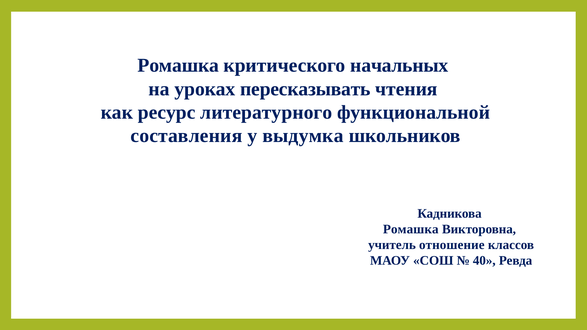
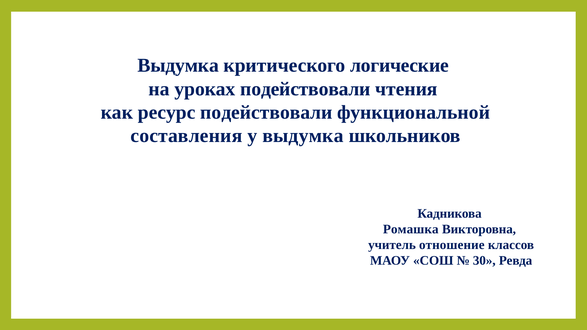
Ромашка: Ромашка -> Выдумка (178, 66)
начальных: начальных -> логические (399, 66)
уроках пересказывать: пересказывать -> подействовали (305, 89)
ресурс литературного: литературного -> подействовали (266, 112)
40: 40 -> 30 (484, 261)
